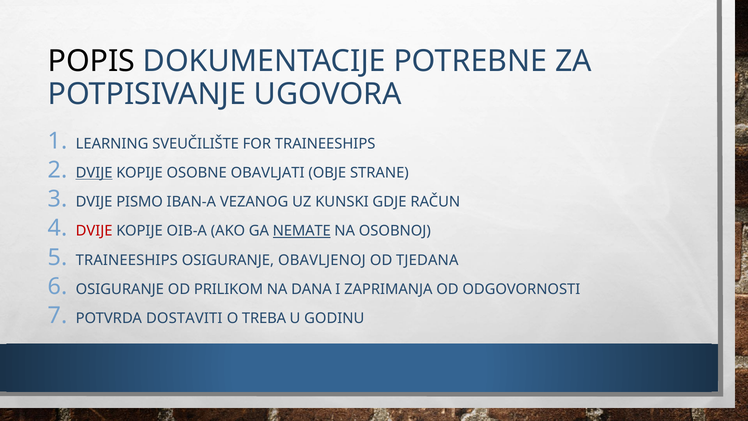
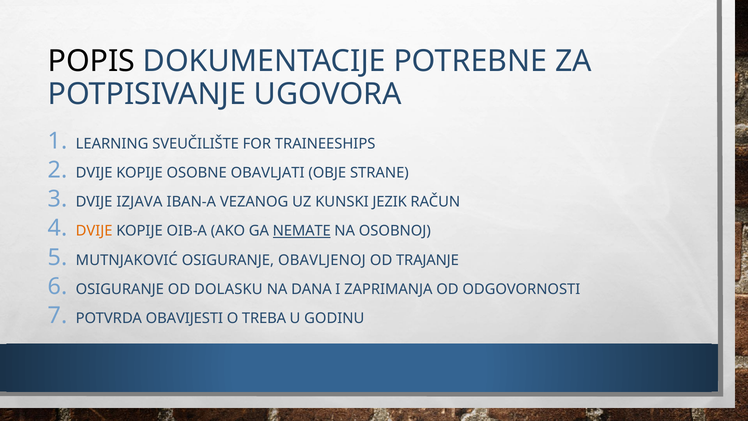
DVIJE underline: present -> none (94, 173)
PISMO: PISMO -> IZJAVA (139, 202)
GDJE: GDJE -> JEZIK (390, 202)
DVIJE colour: red -> orange (94, 231)
TRAINEESHIPS: TRAINEESHIPS -> MUTNJAKOVIĆ (127, 260)
TJEDANA: TJEDANA -> TRAJANJE (427, 260)
PRILIKOM: PRILIKOM -> DOLASKU (228, 289)
DOSTAVITI: DOSTAVITI -> OBAVIJESTI (184, 318)
